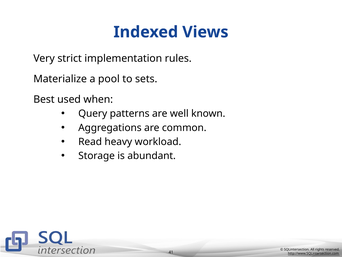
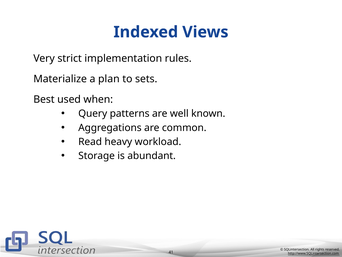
pool: pool -> plan (109, 79)
